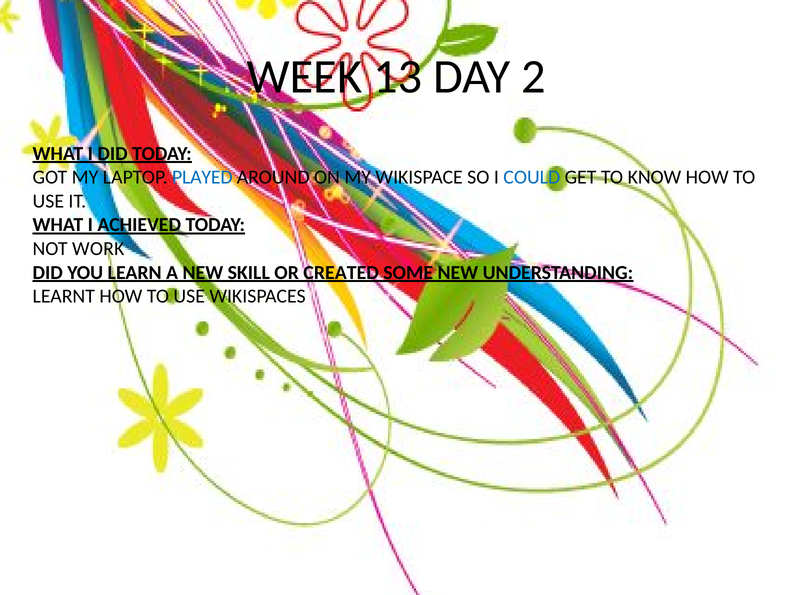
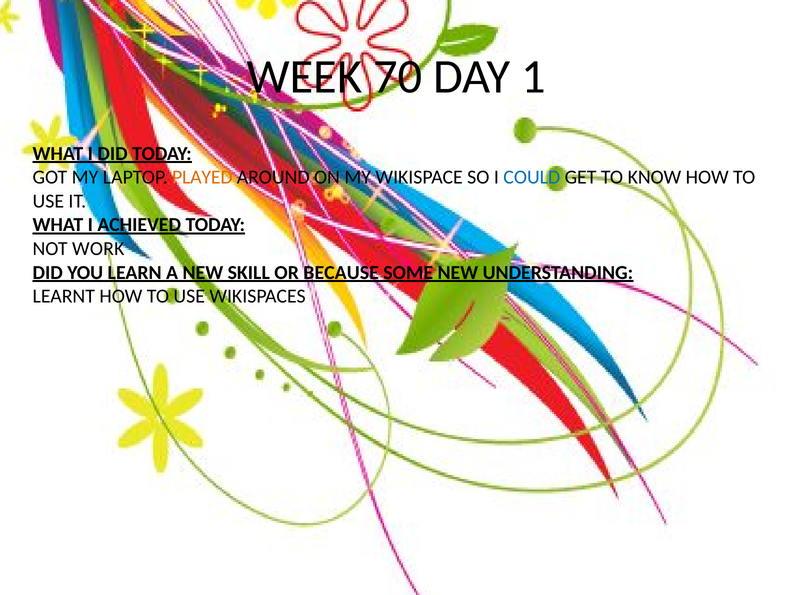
13: 13 -> 70 (398, 77)
2: 2 -> 1 (534, 77)
PLAYED colour: blue -> orange (202, 177)
CREATED: CREATED -> BECAUSE (341, 272)
